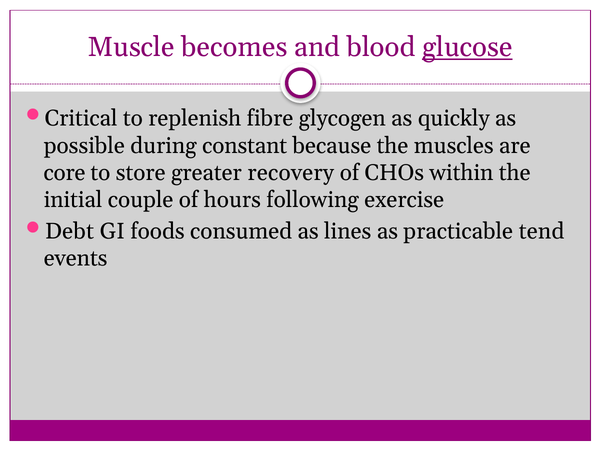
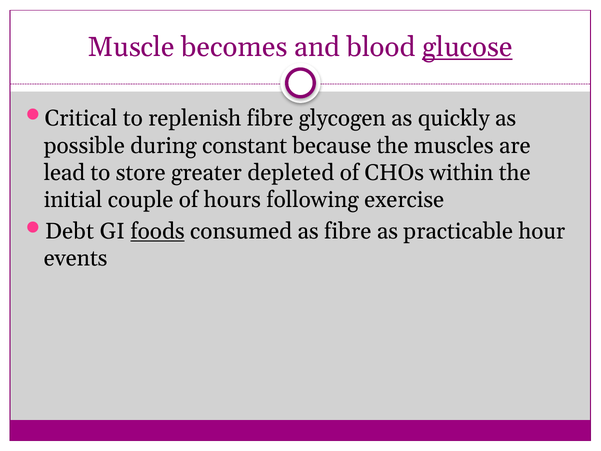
core: core -> lead (64, 173)
recovery: recovery -> depleted (291, 173)
foods underline: none -> present (158, 231)
as lines: lines -> fibre (348, 231)
tend: tend -> hour (542, 231)
